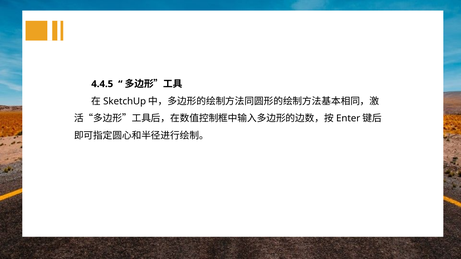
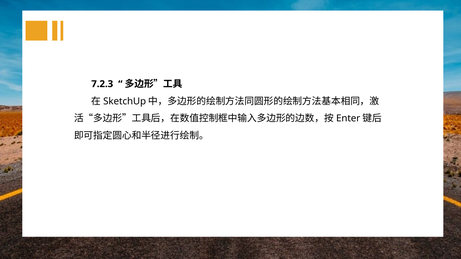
4.4.5: 4.4.5 -> 7.2.3 (102, 84)
